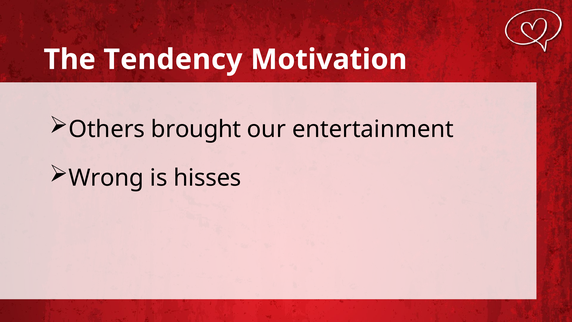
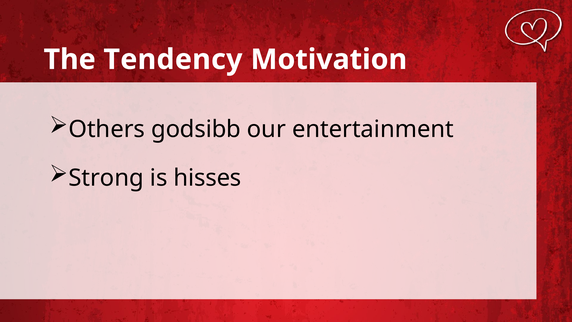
brought: brought -> godsibb (196, 129)
Wrong: Wrong -> Strong (106, 178)
